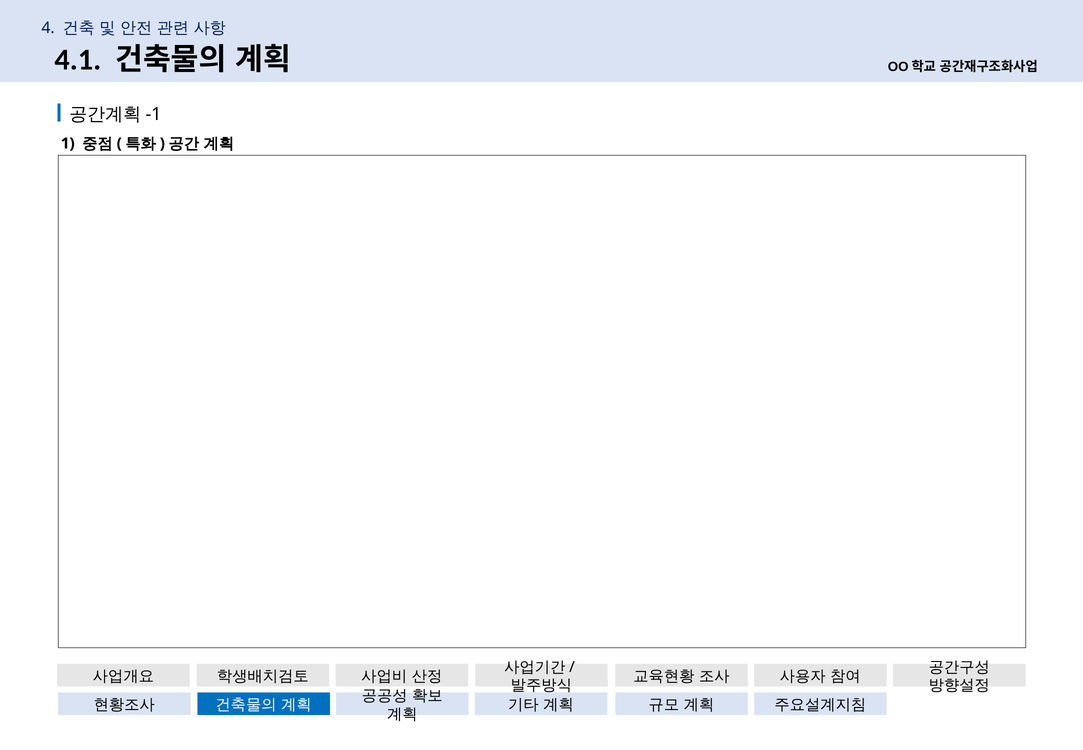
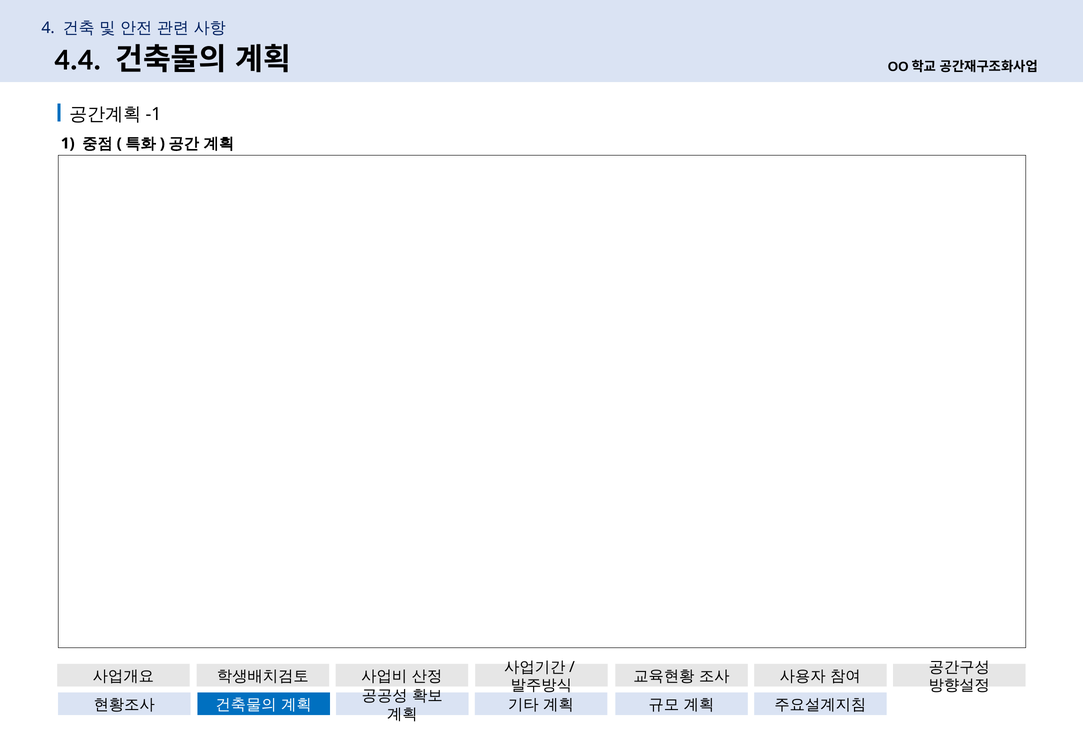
4.1: 4.1 -> 4.4 (78, 60)
